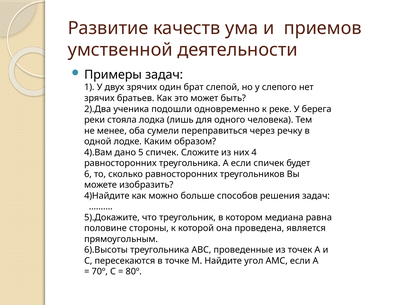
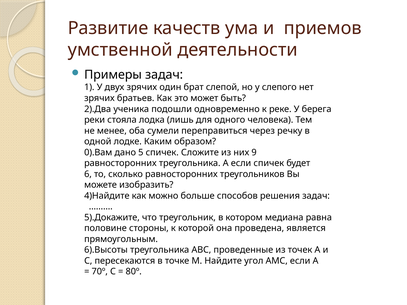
4).Вам: 4).Вам -> 0).Вам (98, 153)
4: 4 -> 9 (254, 153)
